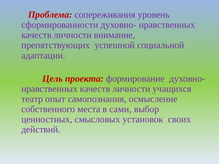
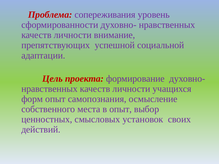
театр: театр -> форм (32, 99)
в сами: сами -> опыт (121, 109)
